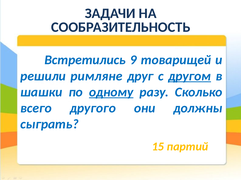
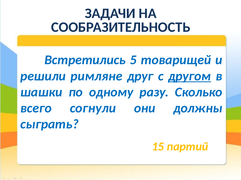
9: 9 -> 5 (133, 60)
одному underline: present -> none (111, 93)
другого: другого -> согнули (93, 109)
